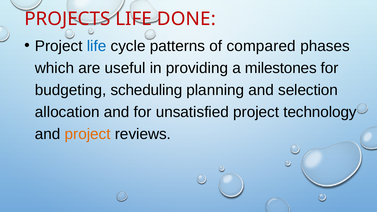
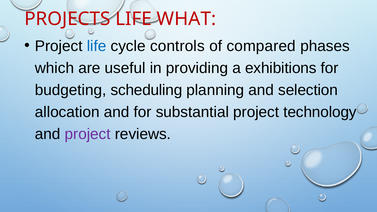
DONE: DONE -> WHAT (186, 19)
patterns: patterns -> controls (177, 46)
milestones: milestones -> exhibitions (281, 68)
unsatisfied: unsatisfied -> substantial (192, 112)
project colour: orange -> purple (88, 134)
